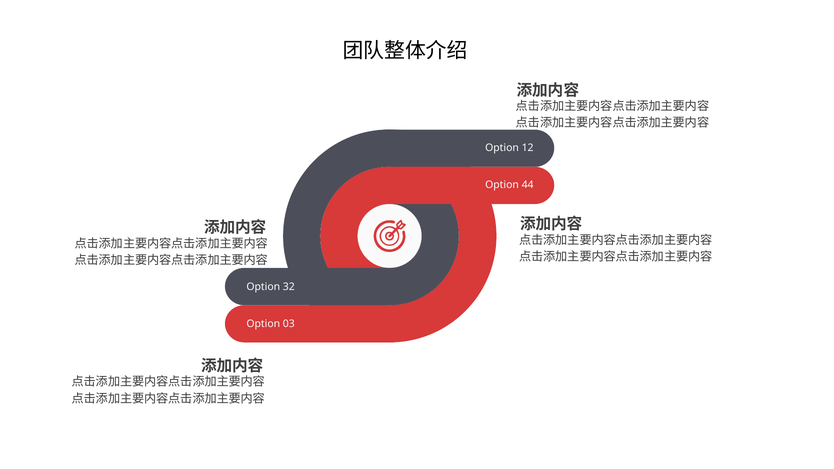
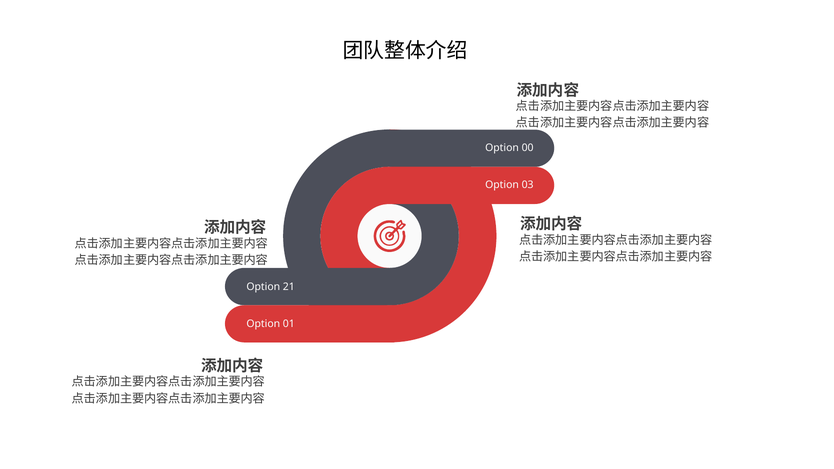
12: 12 -> 00 (528, 148)
44: 44 -> 03 (528, 185)
32: 32 -> 21 (289, 287)
03: 03 -> 01 (289, 324)
